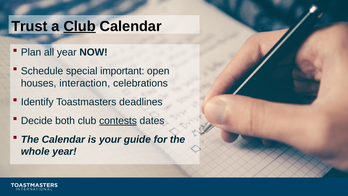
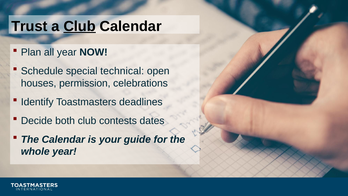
important: important -> technical (122, 71)
interaction: interaction -> permission (85, 83)
contests underline: present -> none (118, 121)
